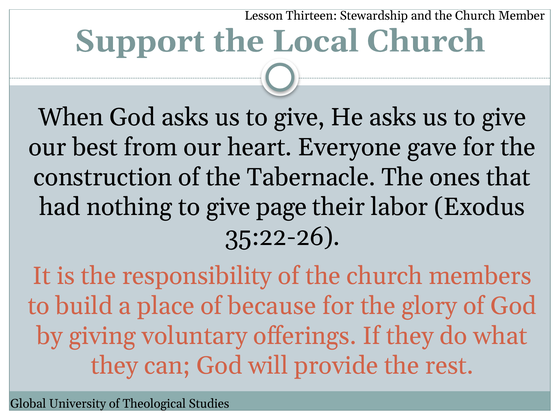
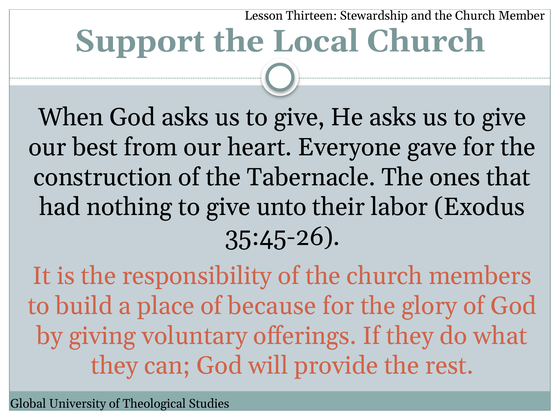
page: page -> unto (282, 207)
35:22-26: 35:22-26 -> 35:45-26 (282, 237)
